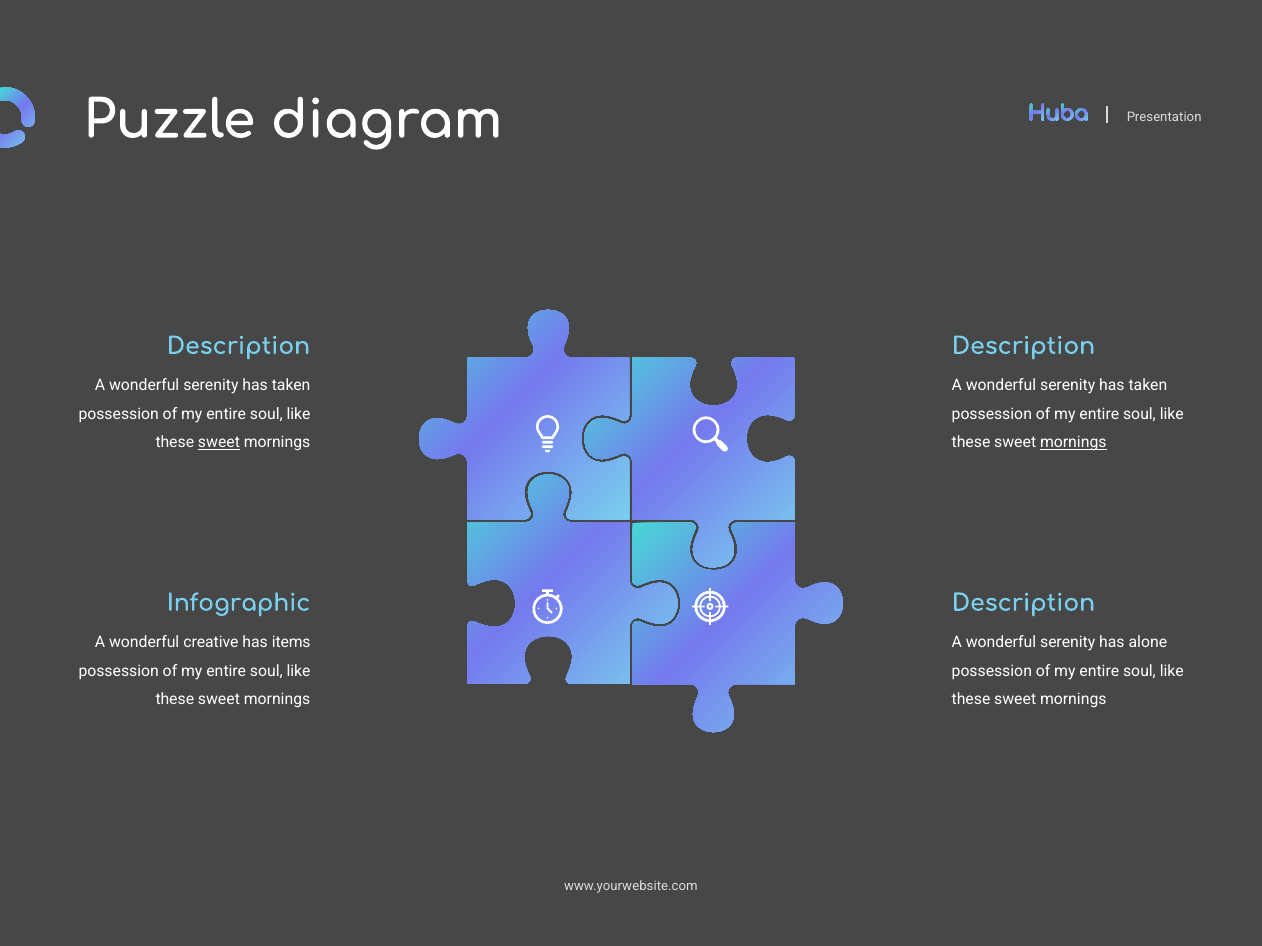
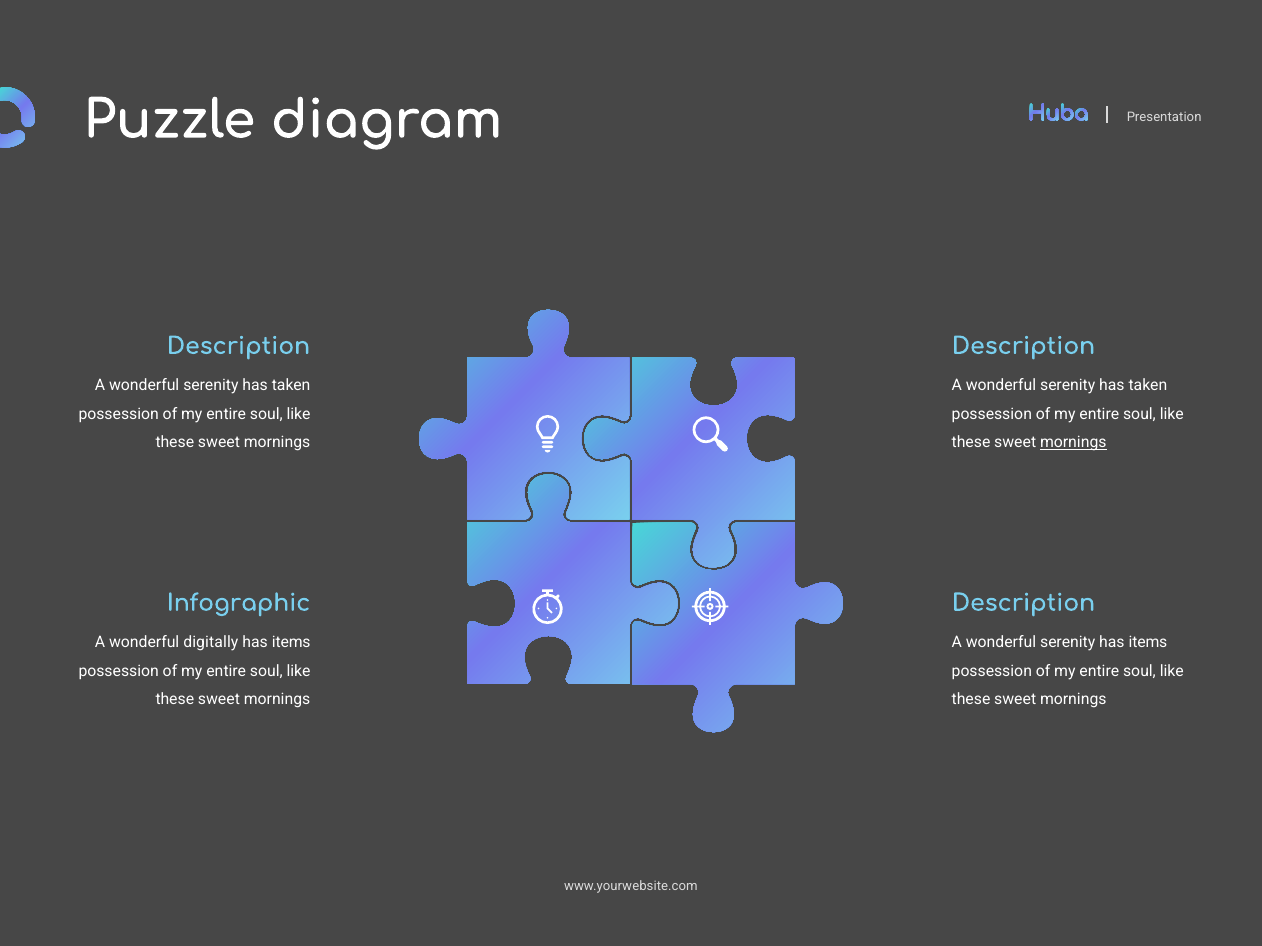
sweet underline: present -> none (219, 443)
creative: creative -> digitally (211, 643)
serenity has alone: alone -> items (1148, 643)
